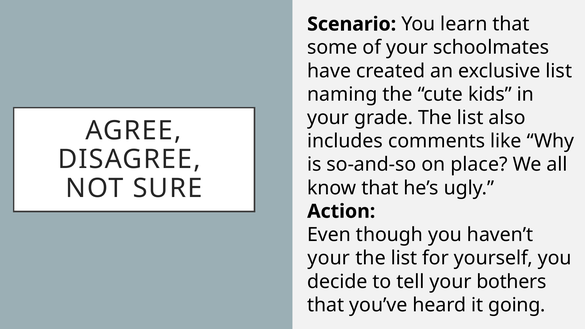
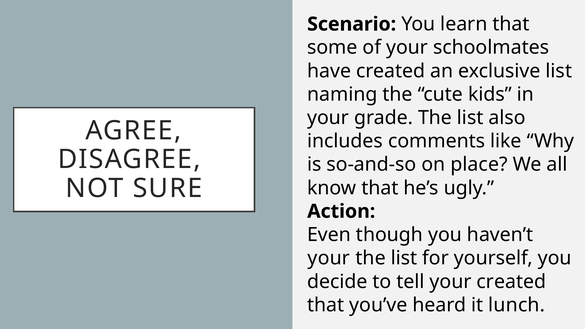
your bothers: bothers -> created (511, 282)
going: going -> lunch (517, 305)
